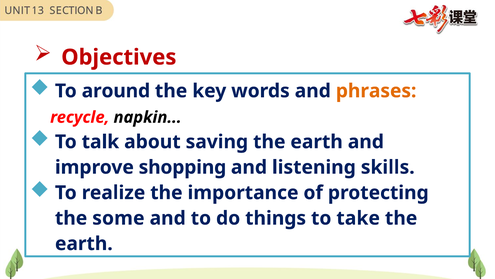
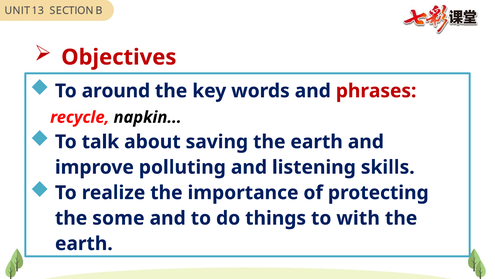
phrases colour: orange -> red (376, 91)
shopping: shopping -> polluting (182, 167)
take: take -> with (358, 218)
